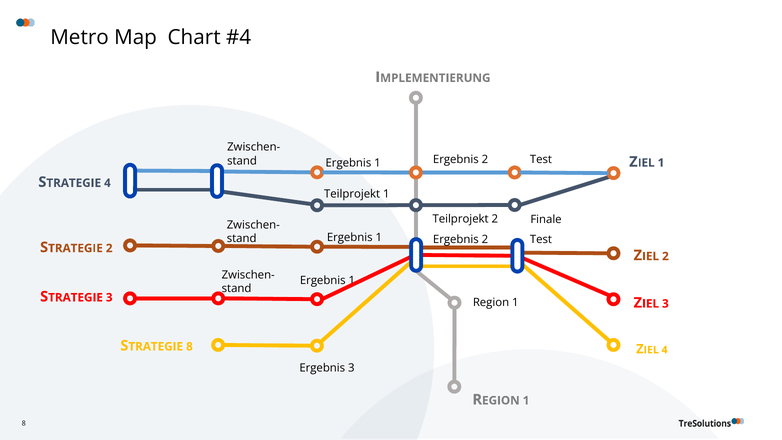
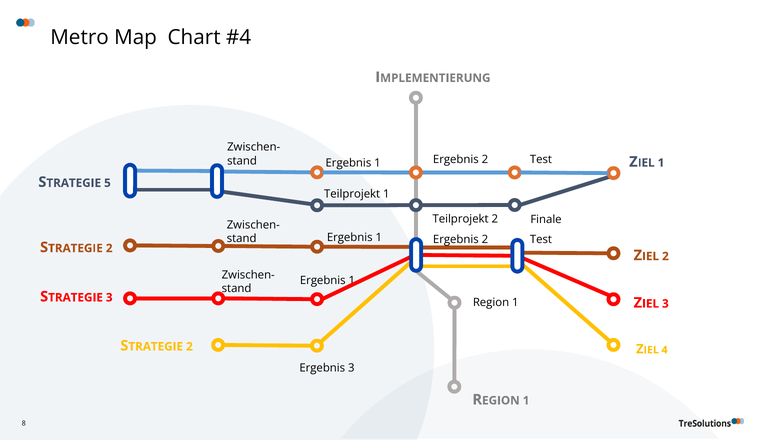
4: 4 -> 5 (107, 183)
8: 8 -> 2 (189, 347)
